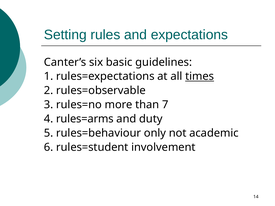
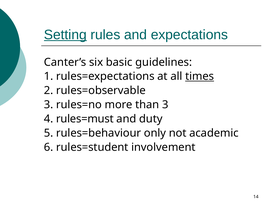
Setting underline: none -> present (65, 35)
than 7: 7 -> 3 (165, 105)
rules=arms: rules=arms -> rules=must (85, 119)
